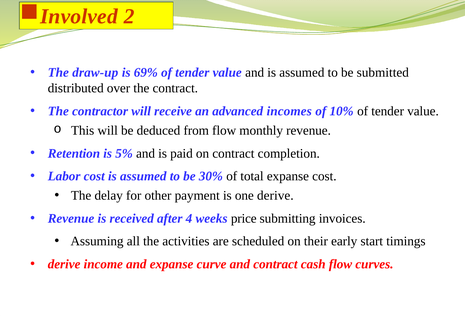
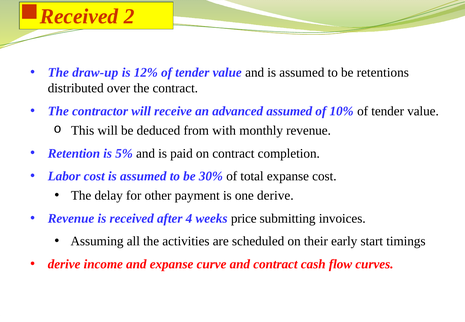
Involved: Involved -> Received (79, 16)
69%: 69% -> 12% (146, 73)
submitted: submitted -> retentions (383, 73)
advanced incomes: incomes -> assumed (289, 111)
from flow: flow -> with (224, 130)
